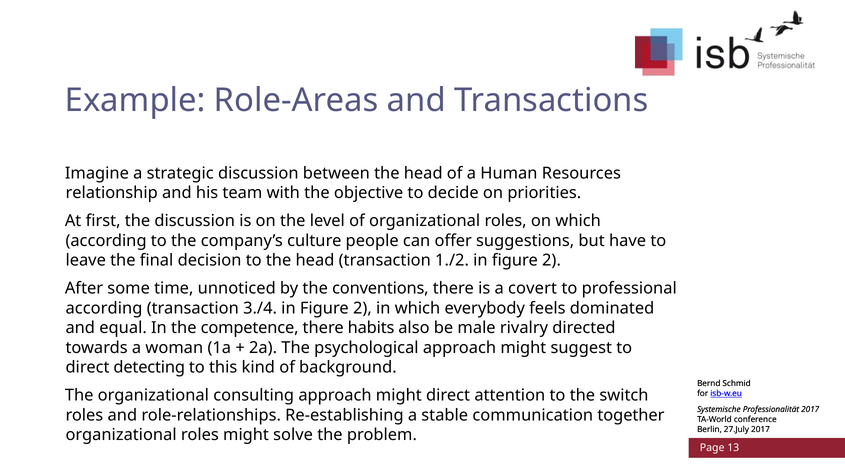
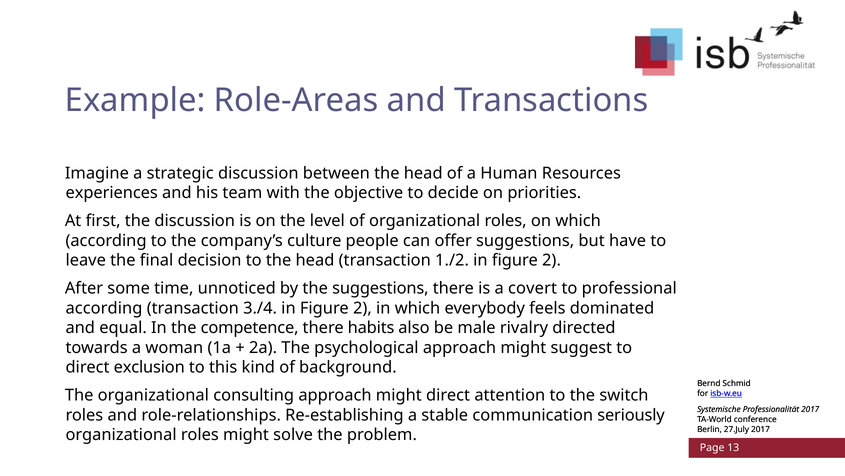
relationship: relationship -> experiences (112, 193)
the conventions: conventions -> suggestions (380, 288)
detecting: detecting -> exclusion (149, 367)
together: together -> seriously (631, 415)
